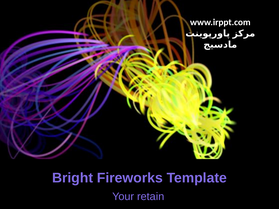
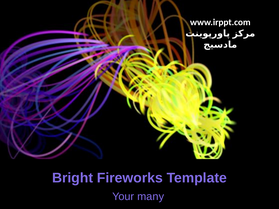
retain: retain -> many (151, 197)
